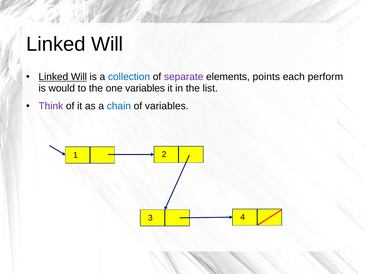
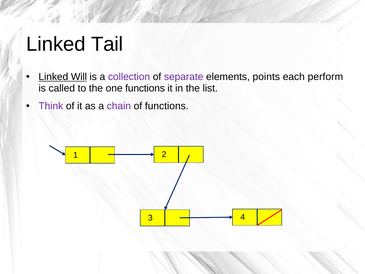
Will: Will -> Tail (107, 44)
collection colour: blue -> purple (129, 77)
would: would -> called (62, 88)
one variables: variables -> functions (145, 88)
chain colour: blue -> purple (119, 106)
of variables: variables -> functions (167, 106)
